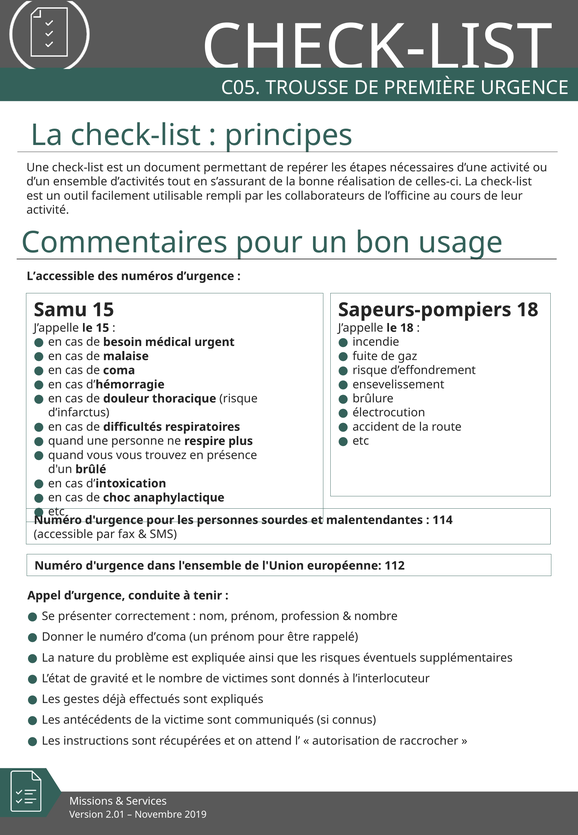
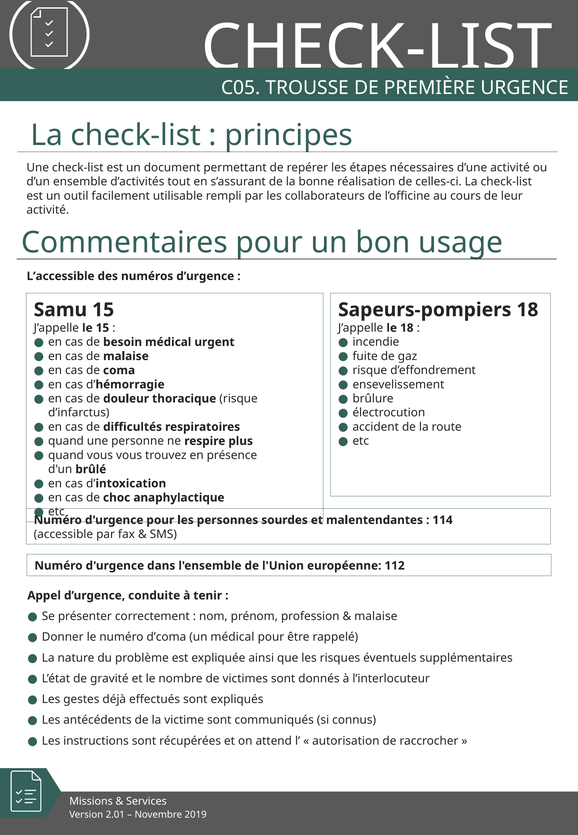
nombre: nombre -> malaise (376, 616)
un prénom: prénom -> médical (232, 637)
